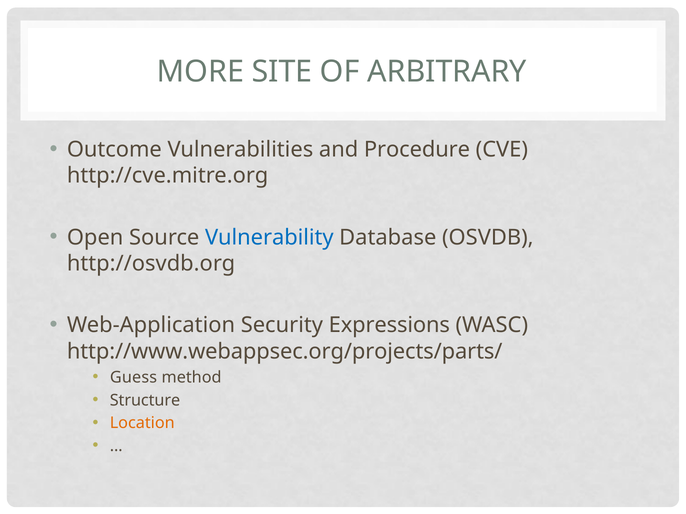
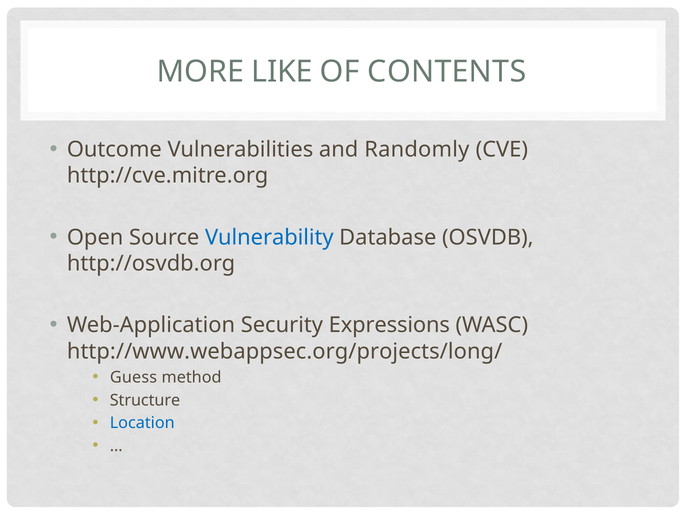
SITE: SITE -> LIKE (282, 72)
ARBITRARY: ARBITRARY -> CONTENTS (447, 72)
Procedure: Procedure -> Randomly (417, 150)
http://www.webappsec.org/projects/parts/: http://www.webappsec.org/projects/parts/ -> http://www.webappsec.org/projects/long/ (285, 352)
Location colour: orange -> blue (142, 423)
